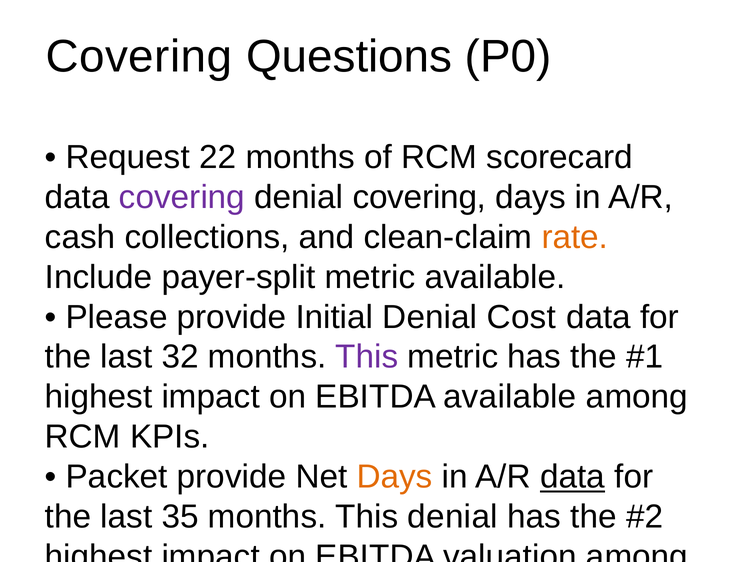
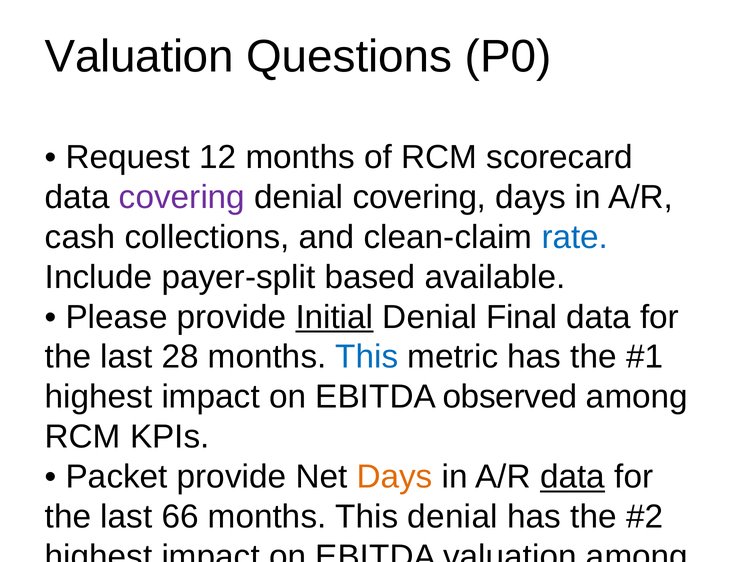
Covering: Covering -> Valuation (139, 57)
22: 22 -> 12 (218, 157)
rate colour: orange -> blue (575, 237)
payer-split metric: metric -> based (370, 277)
Initial underline: none -> present (334, 317)
Denial Cost: Cost -> Final (522, 317)
32: 32 -> 28 (180, 357)
This colour: purple -> blue (367, 357)
EBITDA available: available -> observed (510, 397)
35: 35 -> 66 (180, 517)
